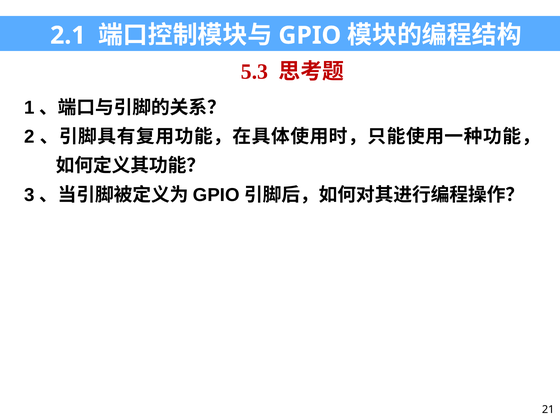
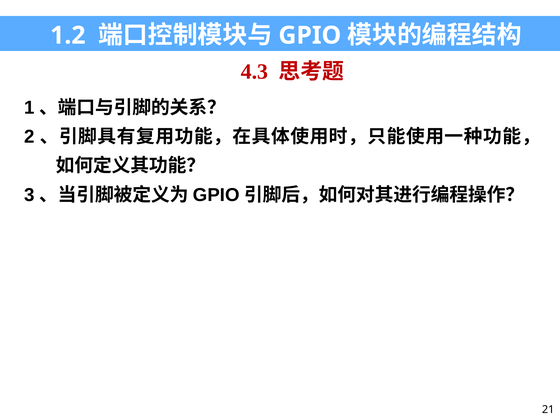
2.1: 2.1 -> 1.2 (68, 35)
5.3: 5.3 -> 4.3 (254, 72)
